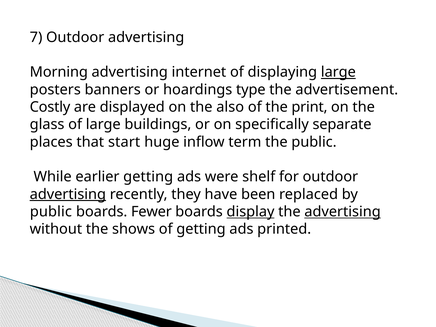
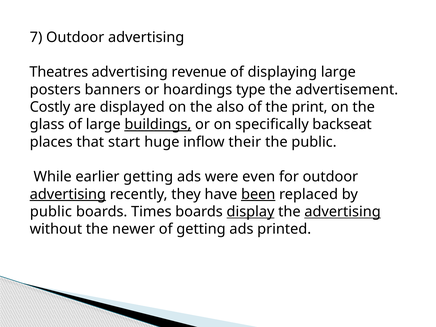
Morning: Morning -> Theatres (59, 72)
internet: internet -> revenue (199, 72)
large underline: present -> none (338, 72)
buildings underline: none -> present (158, 125)
separate: separate -> backseat (342, 125)
term: term -> their (245, 142)
shelf: shelf -> even (259, 177)
been underline: none -> present (258, 194)
Fewer: Fewer -> Times (151, 212)
shows: shows -> newer (134, 229)
